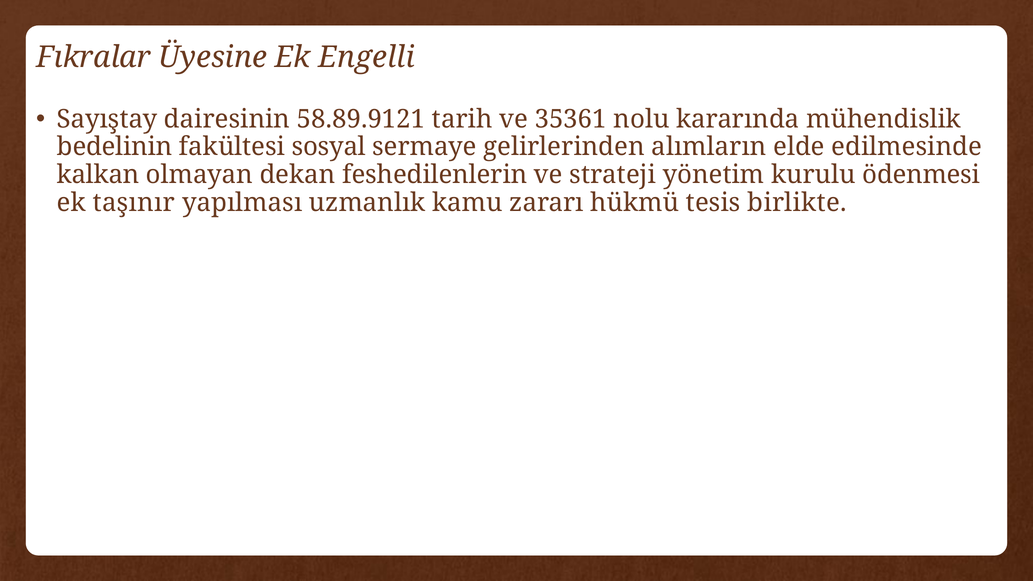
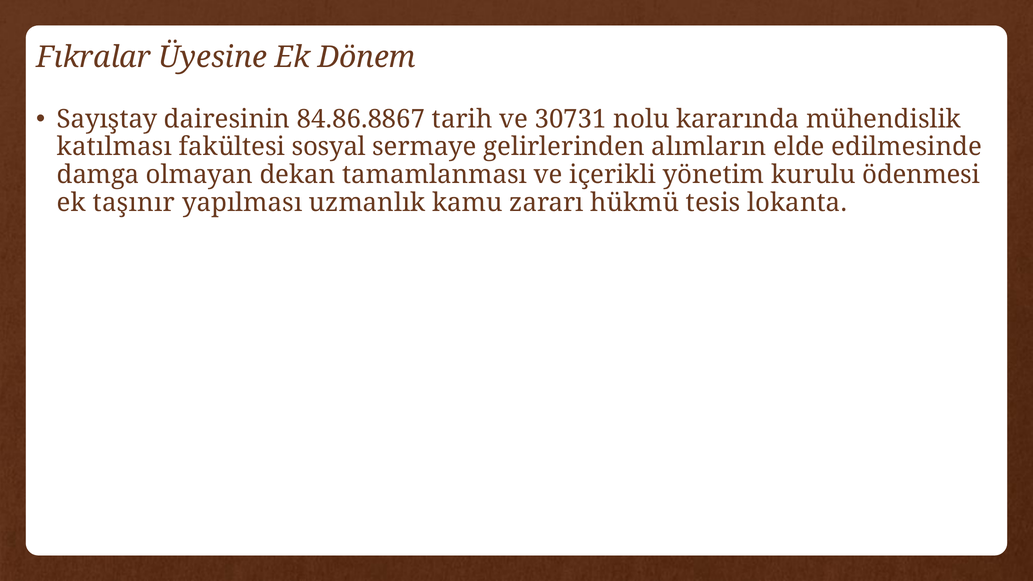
Engelli: Engelli -> Dönem (367, 57)
58.89.9121: 58.89.9121 -> 84.86.8867 (361, 119)
35361: 35361 -> 30731 (571, 119)
bedelinin: bedelinin -> katılması (114, 147)
kalkan: kalkan -> damga (98, 175)
feshedilenlerin: feshedilenlerin -> tamamlanması (435, 175)
strateji: strateji -> içerikli (613, 175)
birlikte: birlikte -> lokanta (797, 203)
